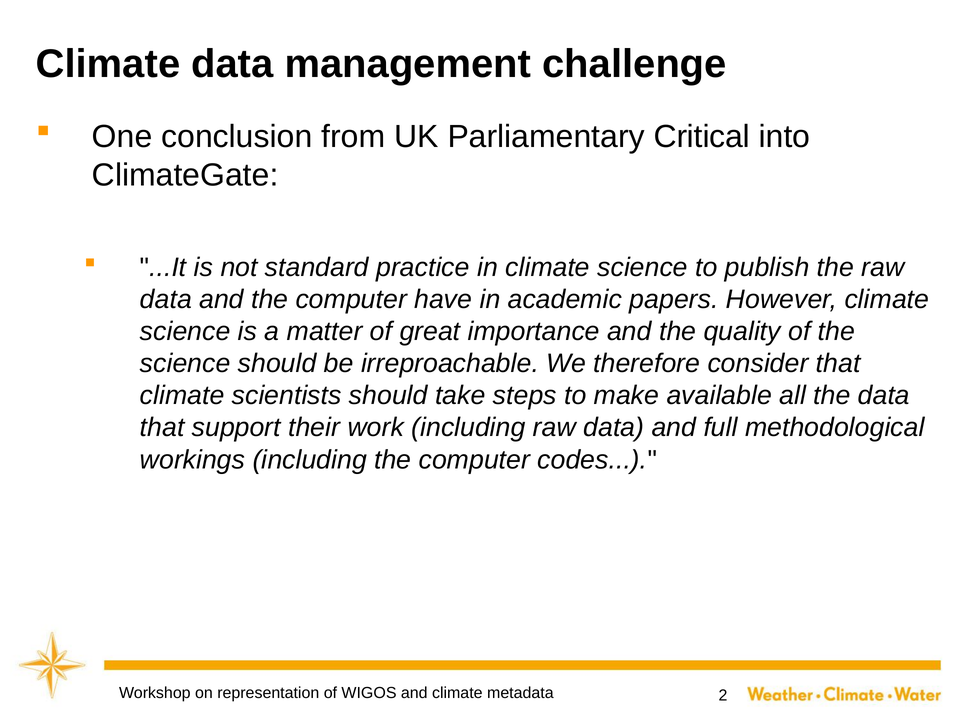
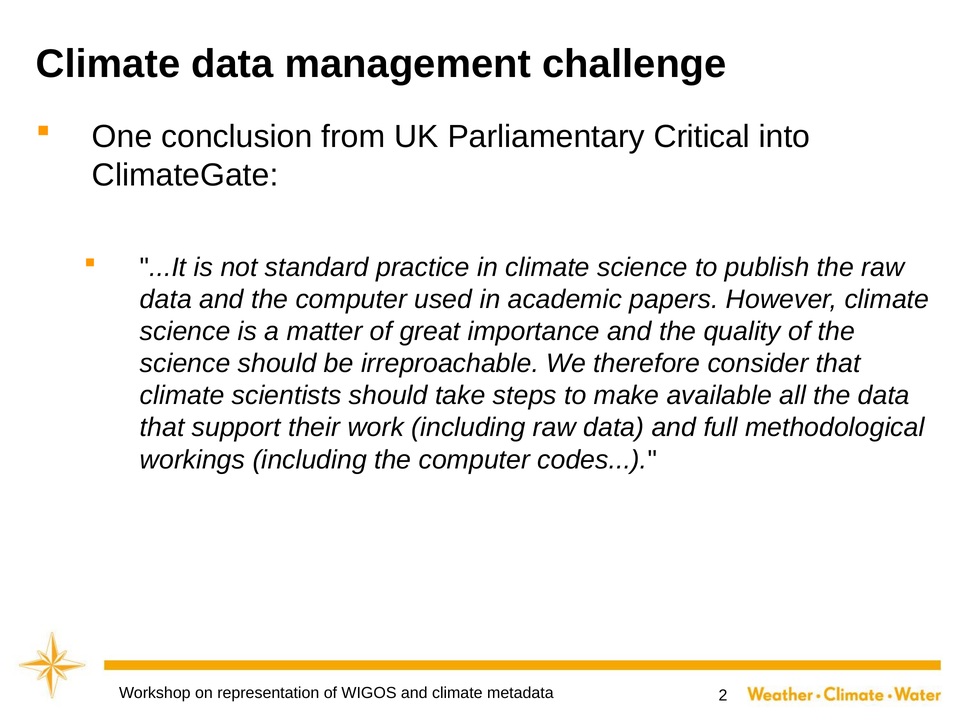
have: have -> used (443, 300)
